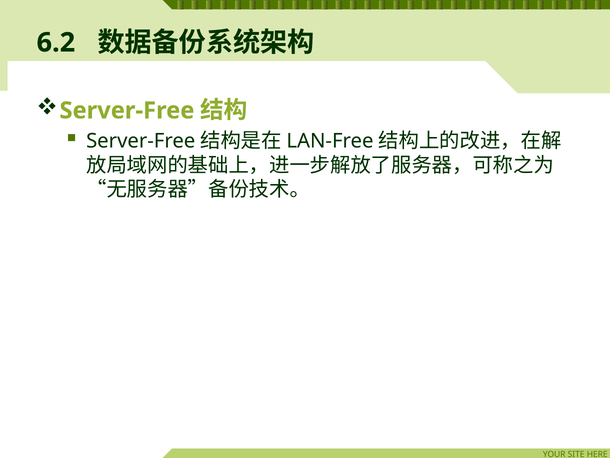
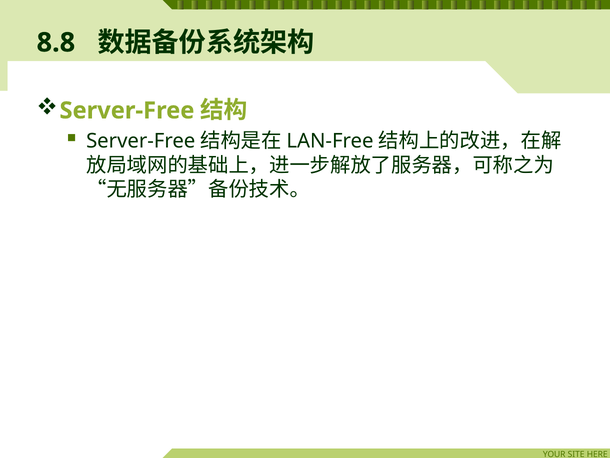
6.2: 6.2 -> 8.8 (56, 43)
